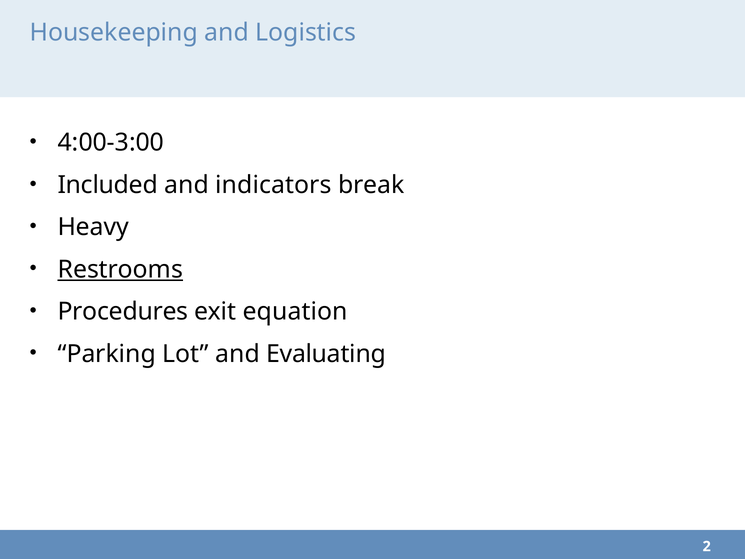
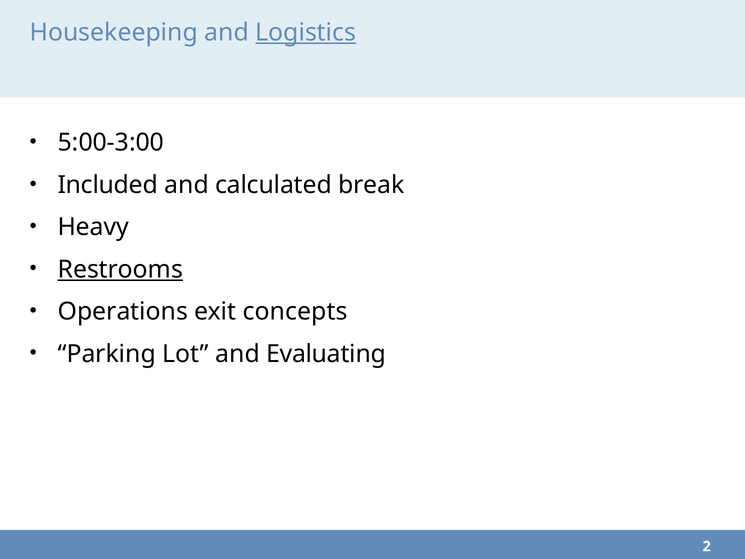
Logistics underline: none -> present (306, 33)
4:00-3:00: 4:00-3:00 -> 5:00-3:00 (111, 143)
indicators: indicators -> calculated (274, 185)
Procedures: Procedures -> Operations (123, 311)
equation: equation -> concepts (295, 311)
